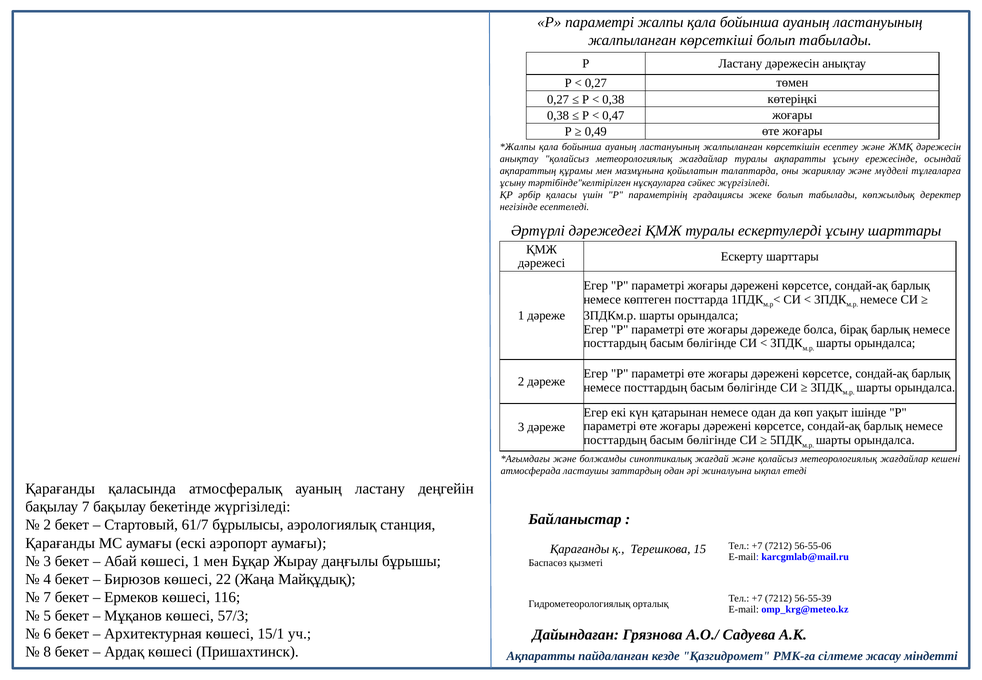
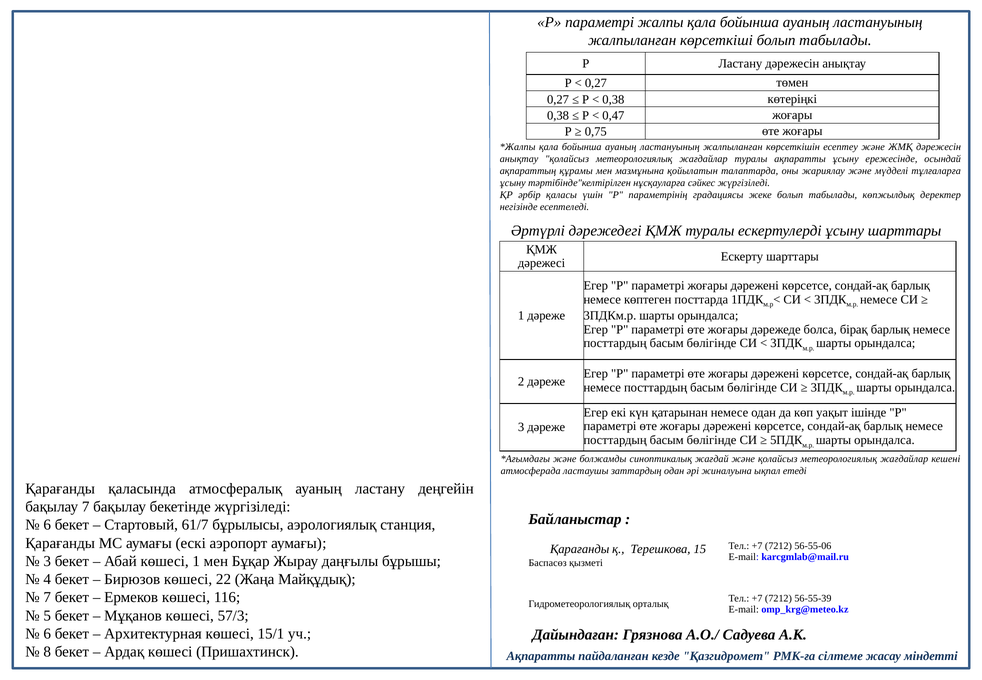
0,49: 0,49 -> 0,75 (596, 132)
2: 2 -> 6 (47, 525)
